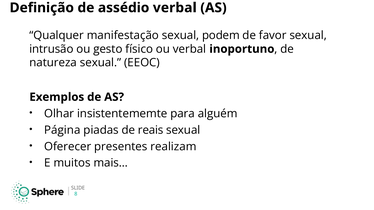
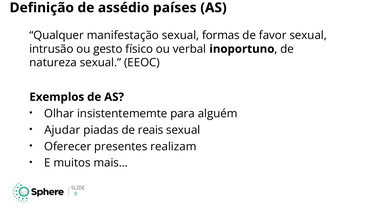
assédio verbal: verbal -> países (175, 8)
podem: podem -> formas (221, 35)
Página: Página -> Ajudar (62, 130)
